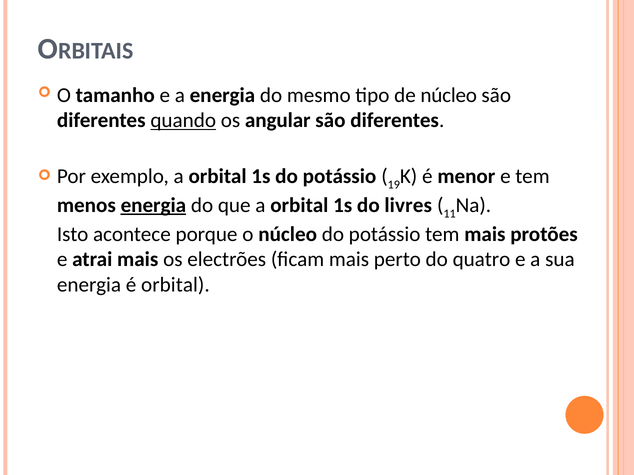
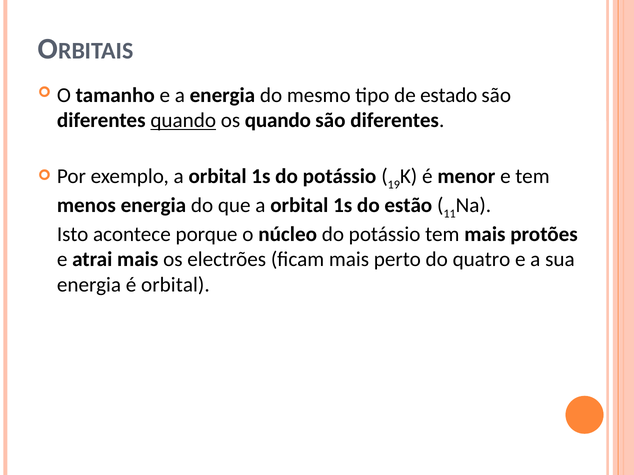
de núcleo: núcleo -> estado (449, 95)
os angular: angular -> quando (278, 121)
energia underline: present -> none (153, 205)
livres: livres -> estão (408, 205)
